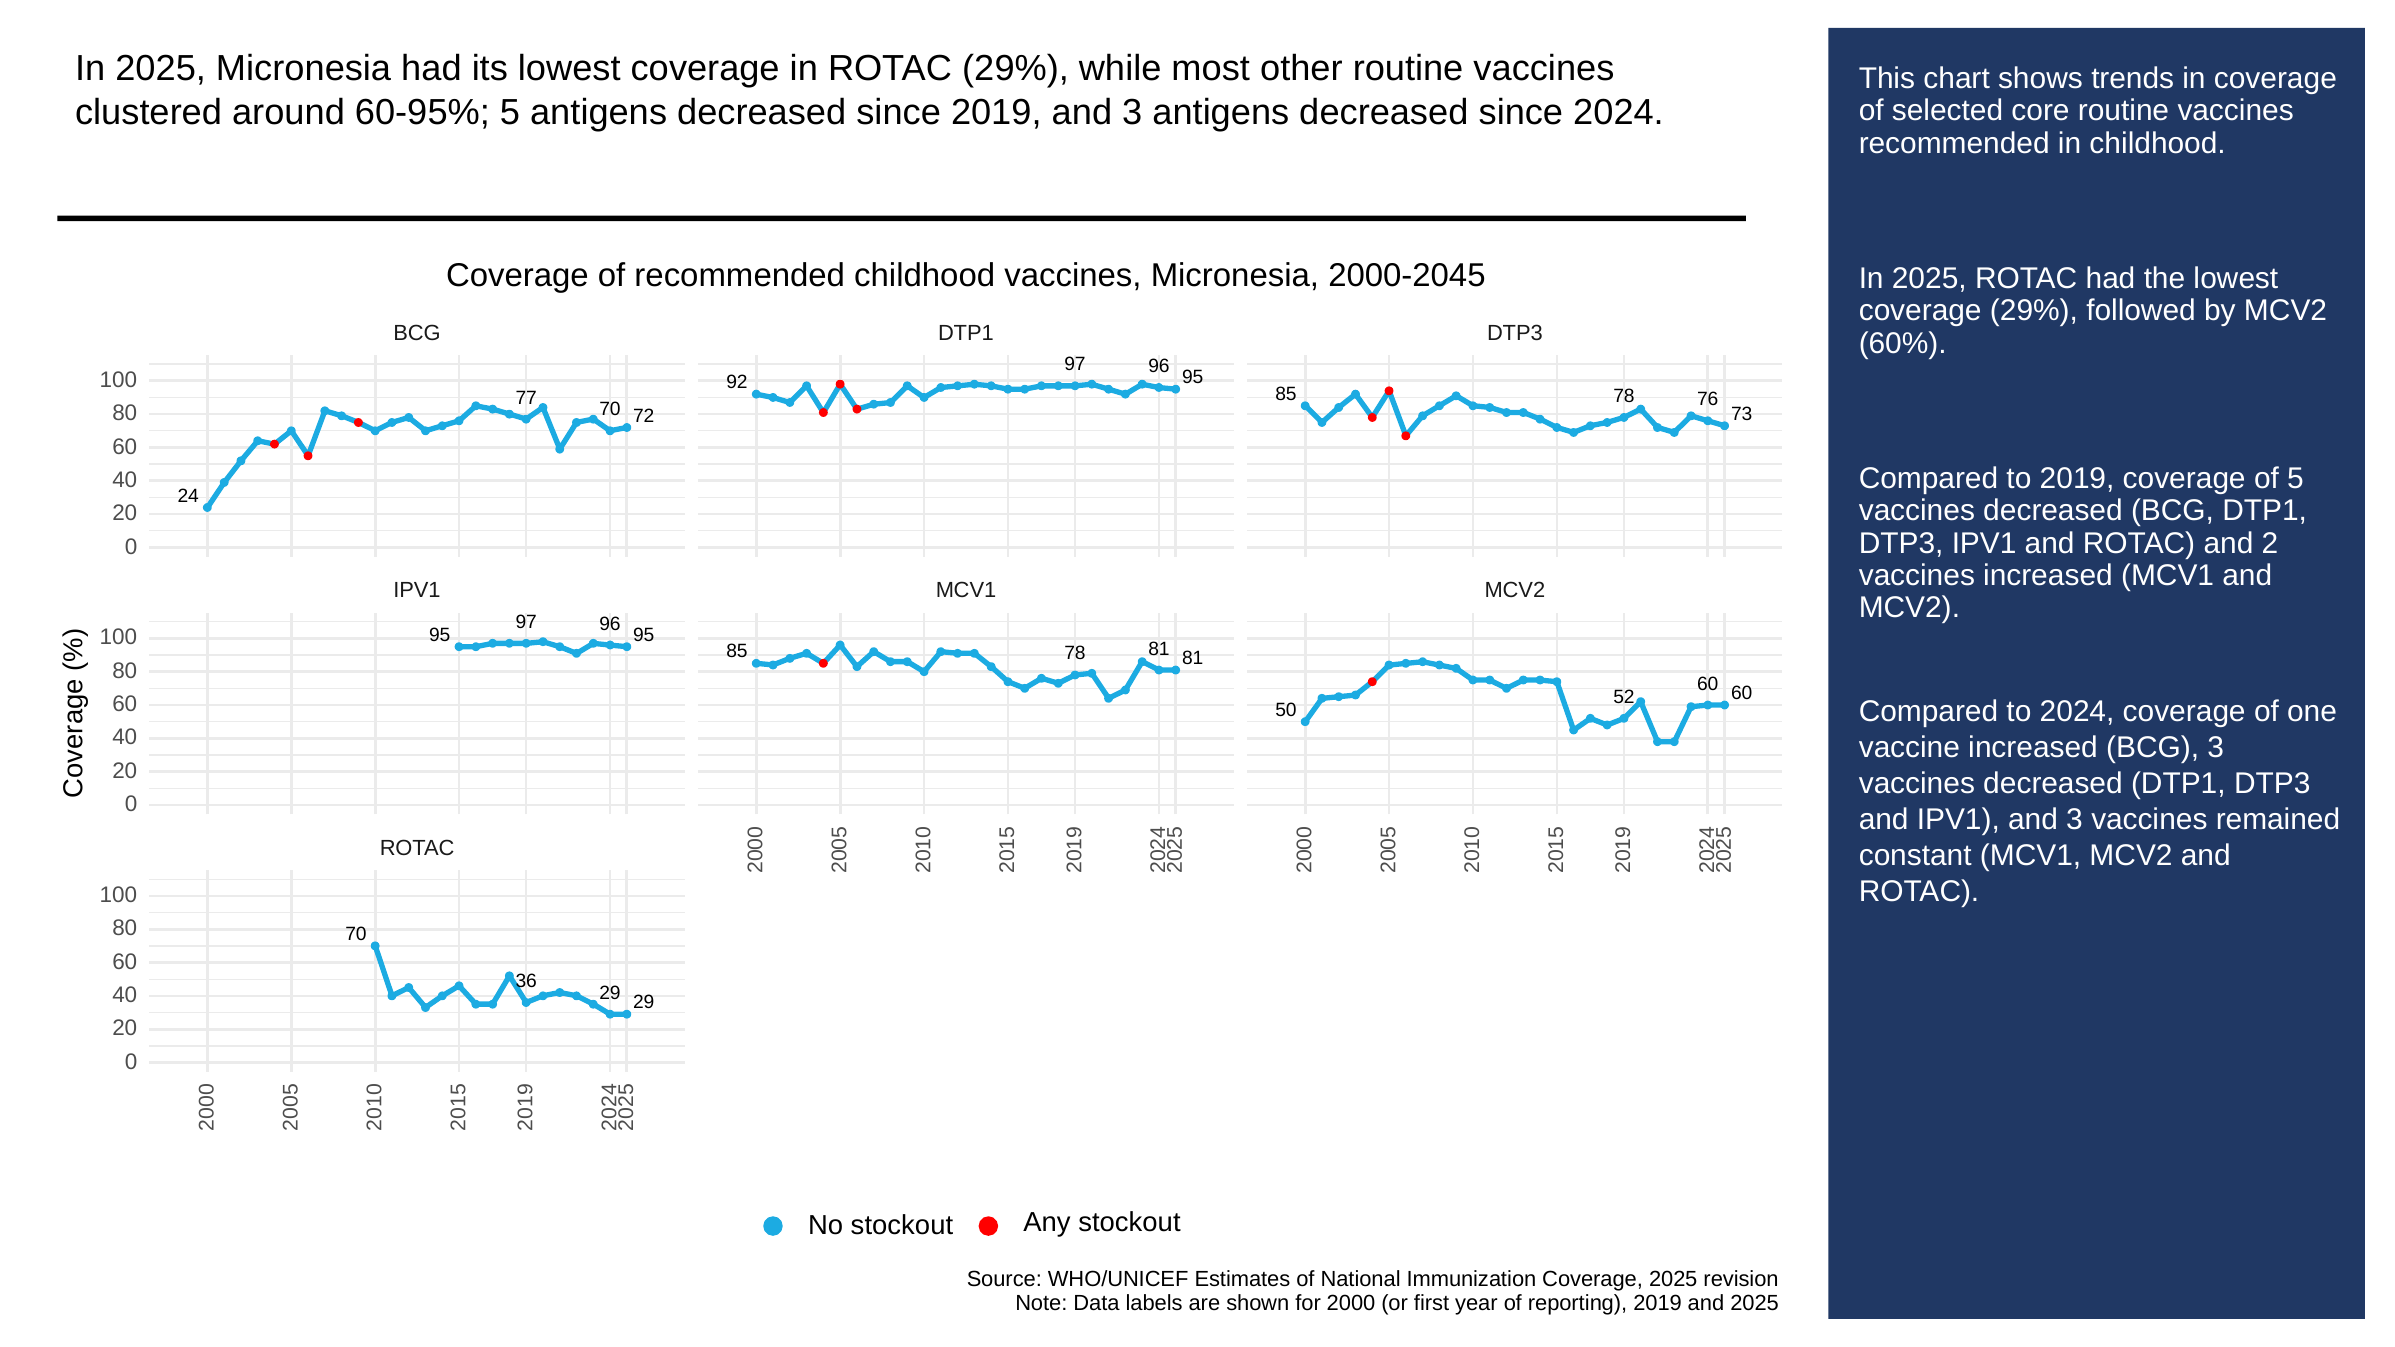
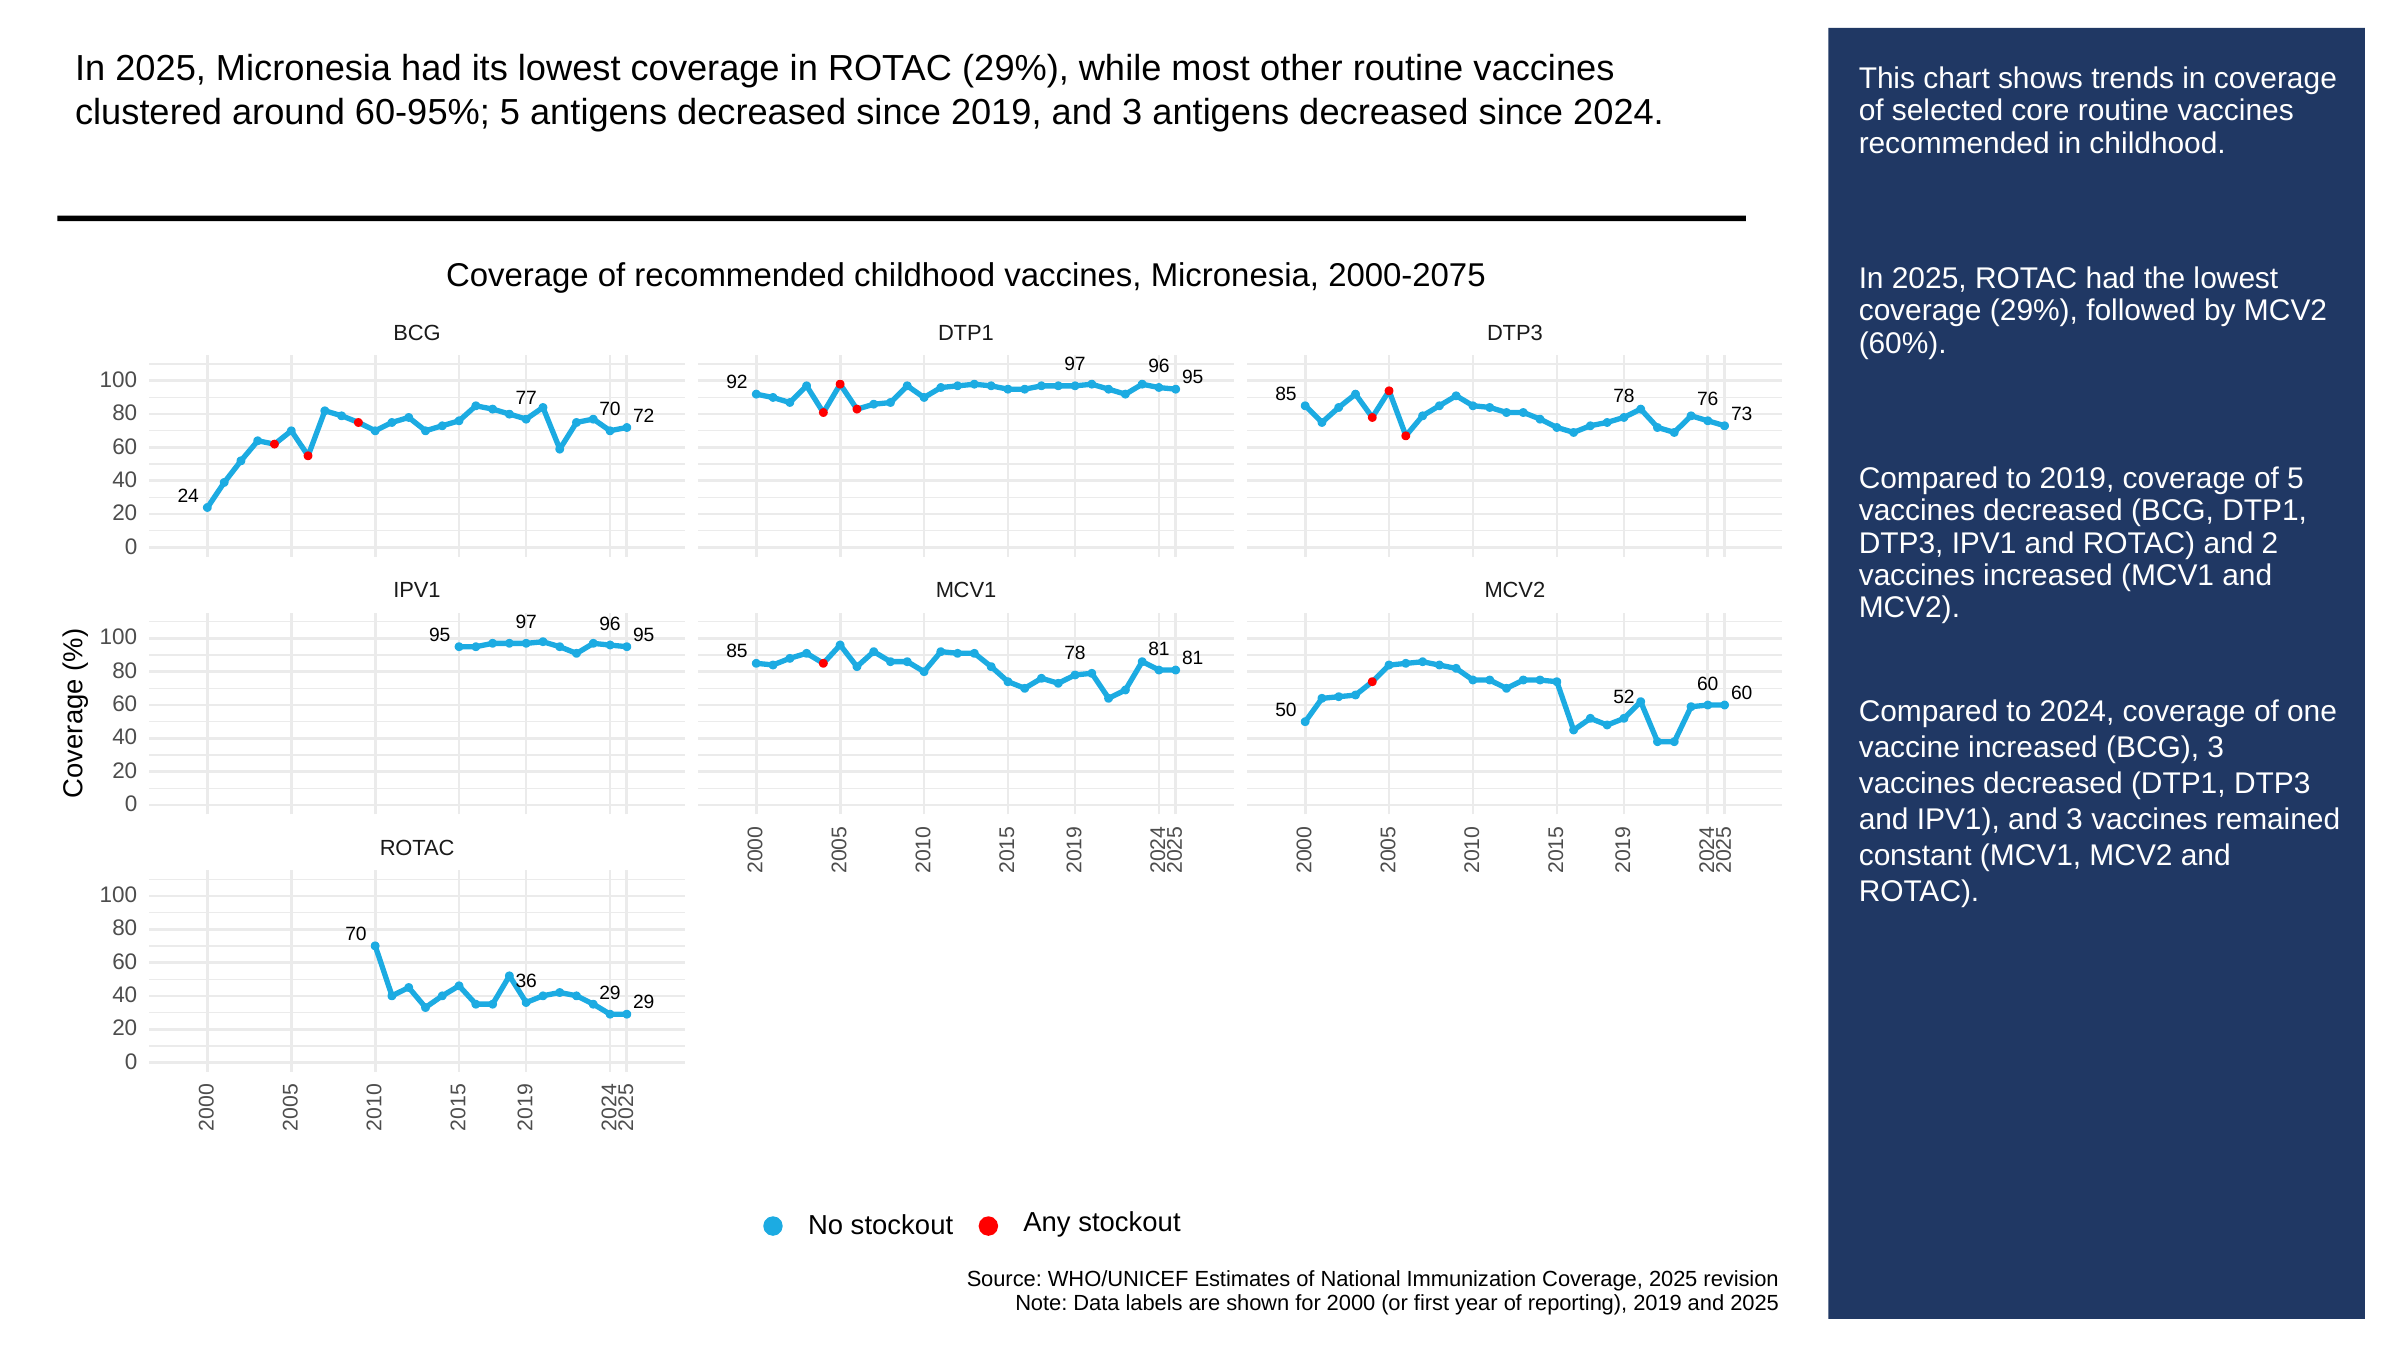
2000-2045: 2000-2045 -> 2000-2075 (1407, 276)
